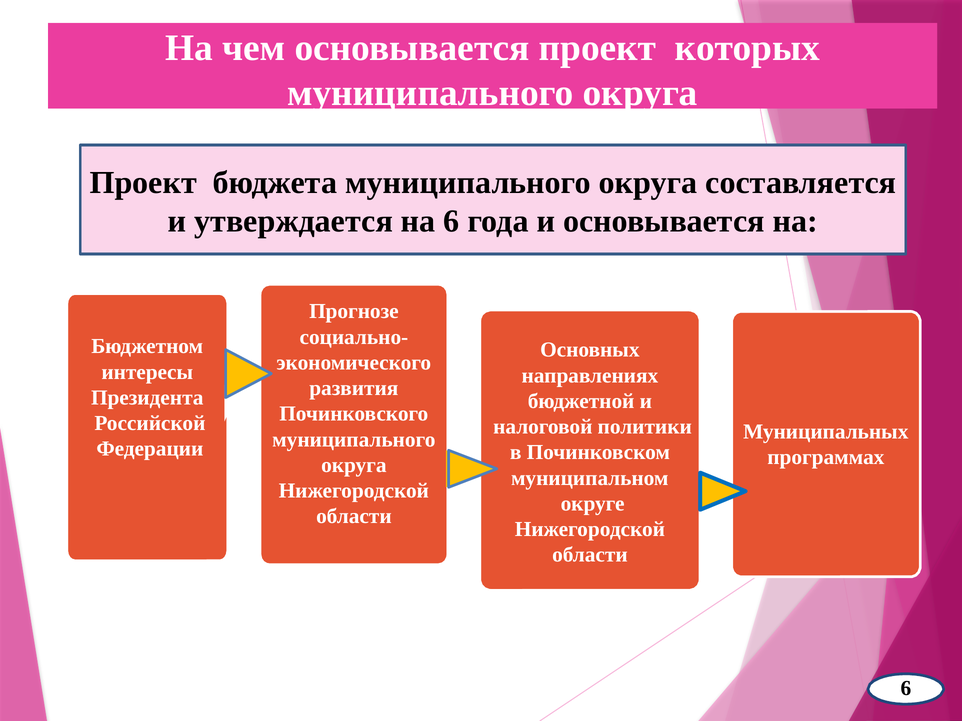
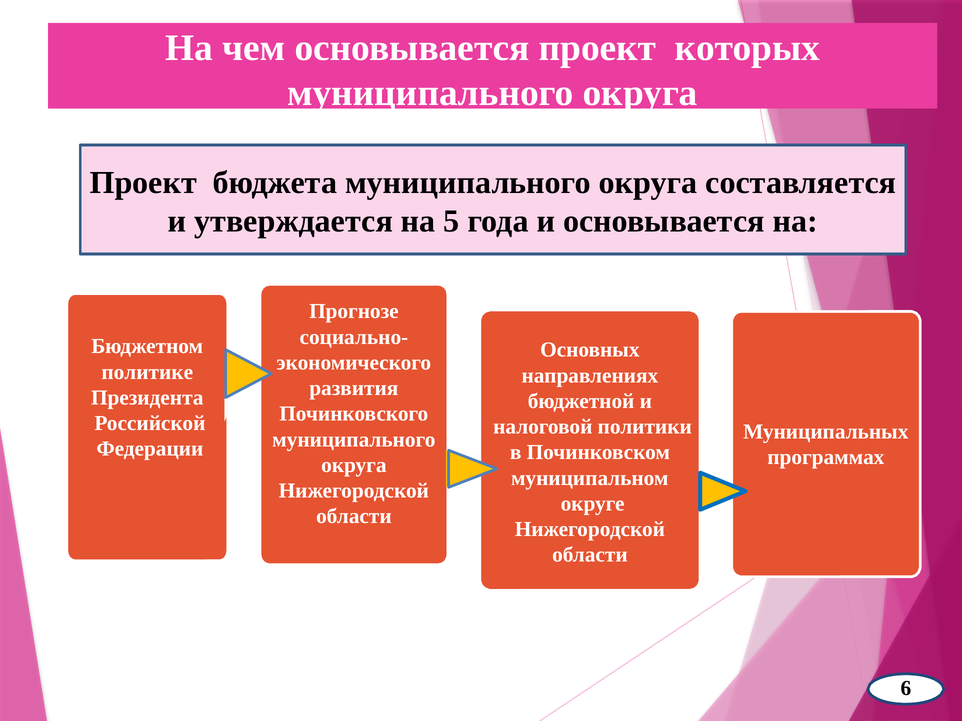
утверждается на 6: 6 -> 5 (452, 221)
интересы: интересы -> политике (147, 372)
